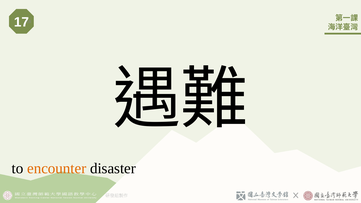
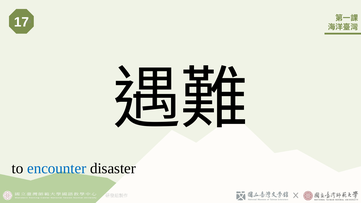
encounter colour: orange -> blue (57, 168)
